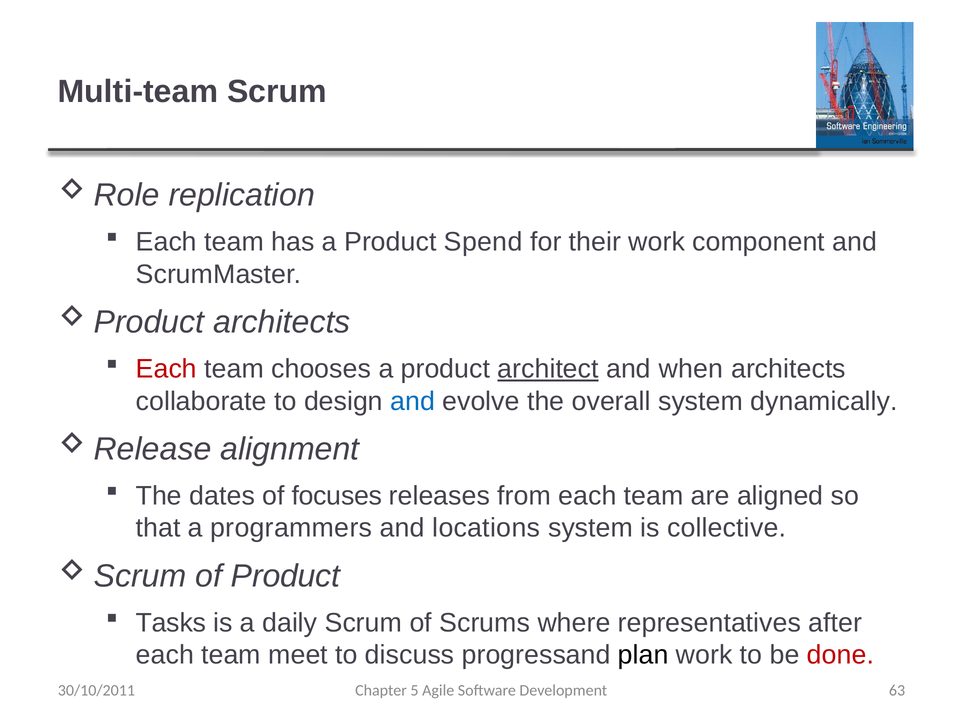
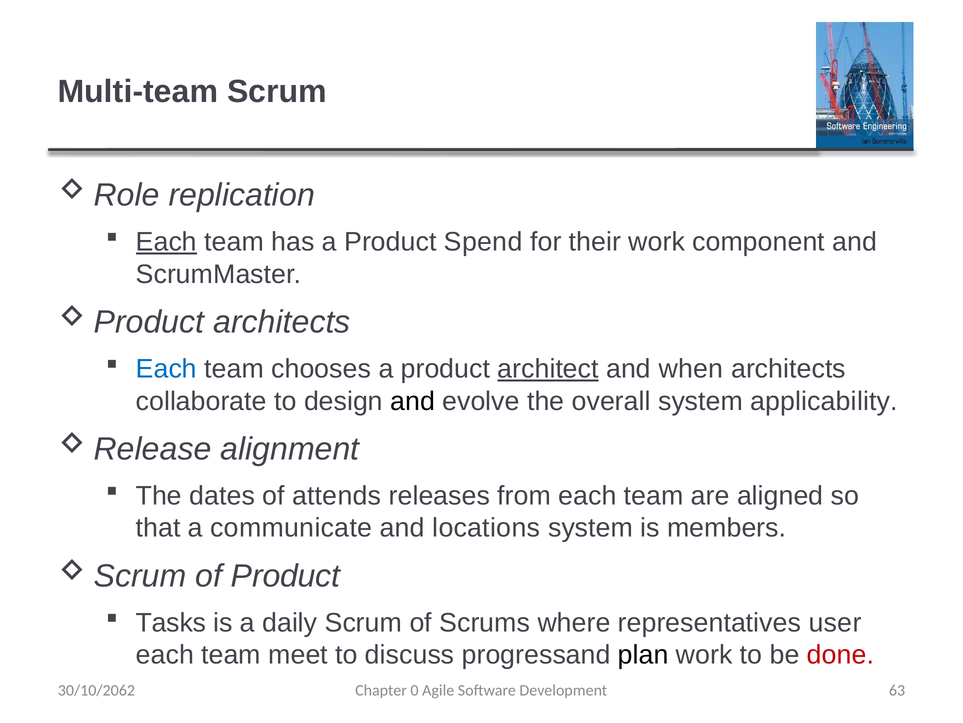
Each underline: none -> present (166, 242)
Each colour: red -> blue (166, 369)
and colour: blue -> black (413, 401)
dynamically: dynamically -> applicability (824, 401)
focuses: focuses -> attends (337, 495)
programmers: programmers -> communicate (291, 528)
collective: collective -> members (727, 528)
after: after -> user (835, 622)
30/10/2011: 30/10/2011 -> 30/10/2062 (96, 690)
5: 5 -> 0 (415, 690)
